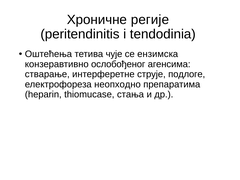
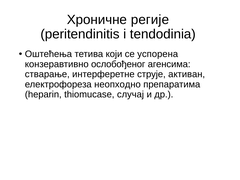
чује: чује -> који (114, 54)
ензимска: ензимска -> успорена (158, 54)
подлоге: подлоге -> активан (187, 74)
стања: стања -> случај (130, 94)
